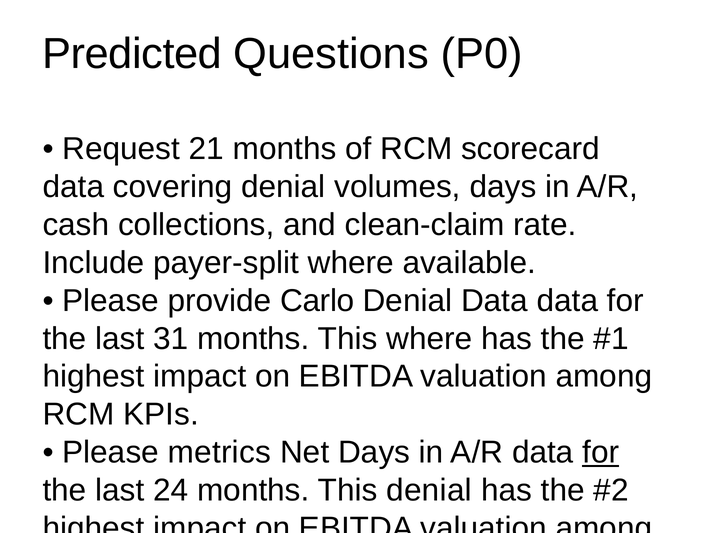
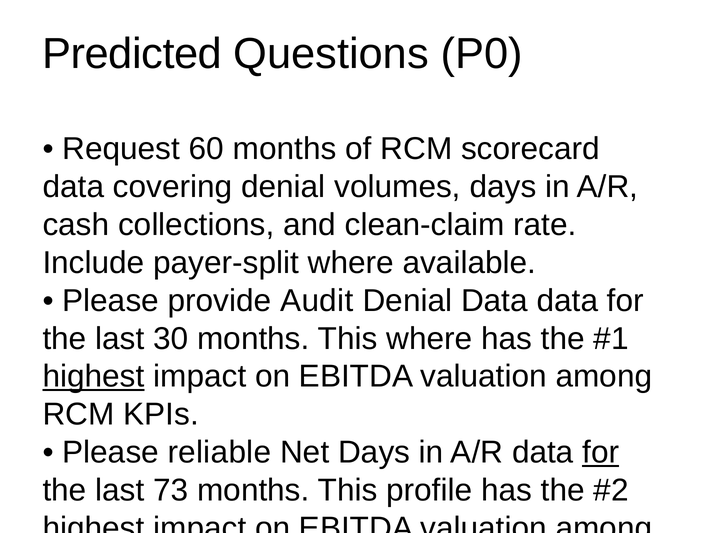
21: 21 -> 60 (206, 149)
Carlo: Carlo -> Audit (317, 301)
31: 31 -> 30 (171, 339)
highest underline: none -> present (93, 377)
metrics: metrics -> reliable (219, 453)
24: 24 -> 73 (171, 490)
This denial: denial -> profile (429, 490)
